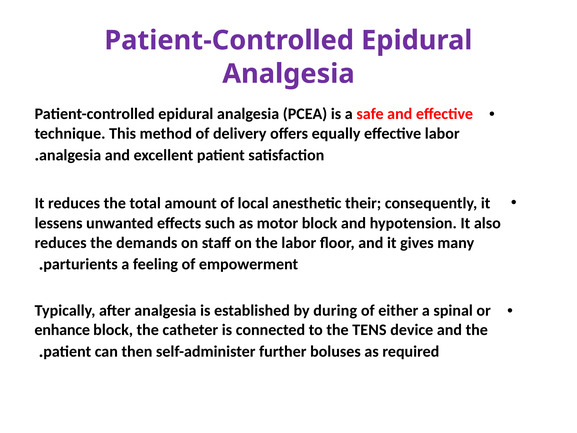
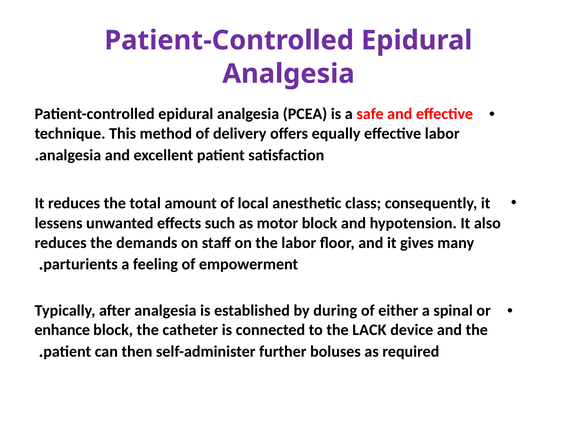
their: their -> class (363, 203)
TENS: TENS -> LACK (369, 330)
